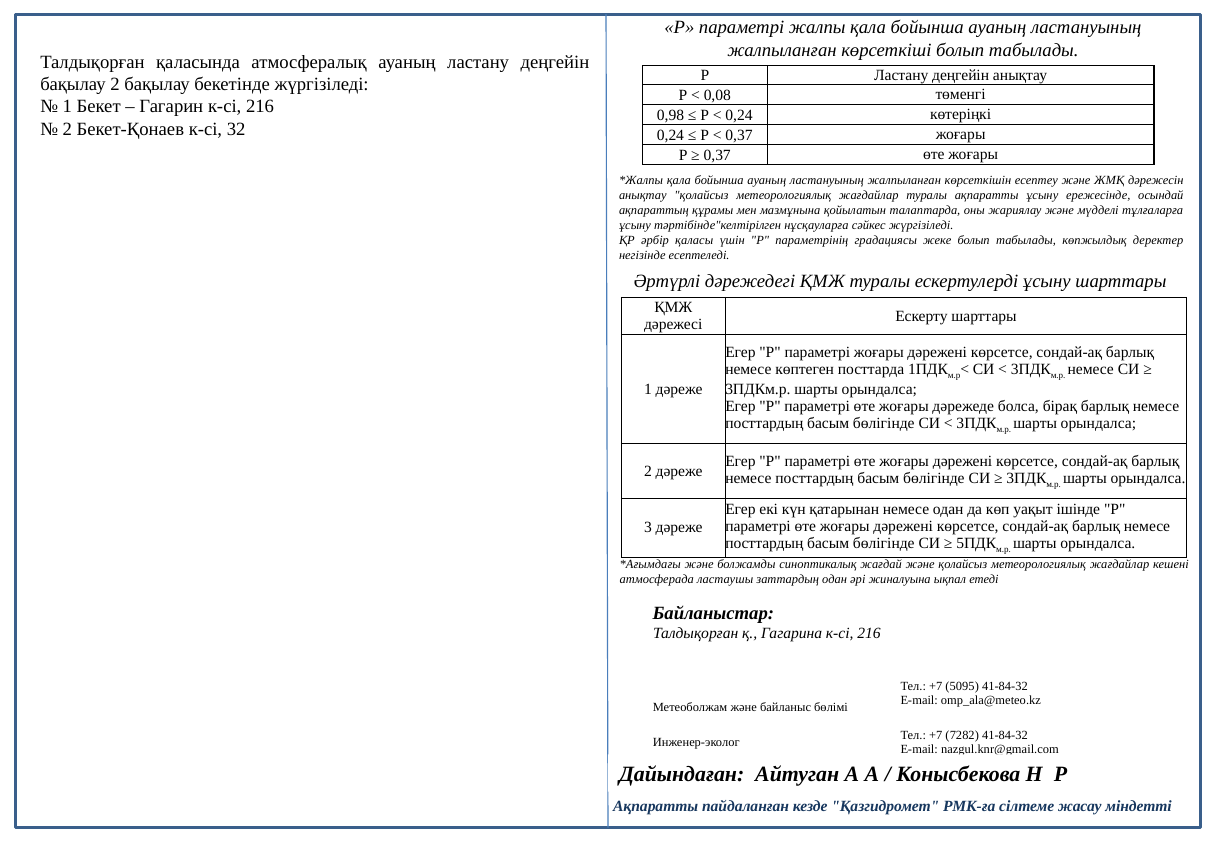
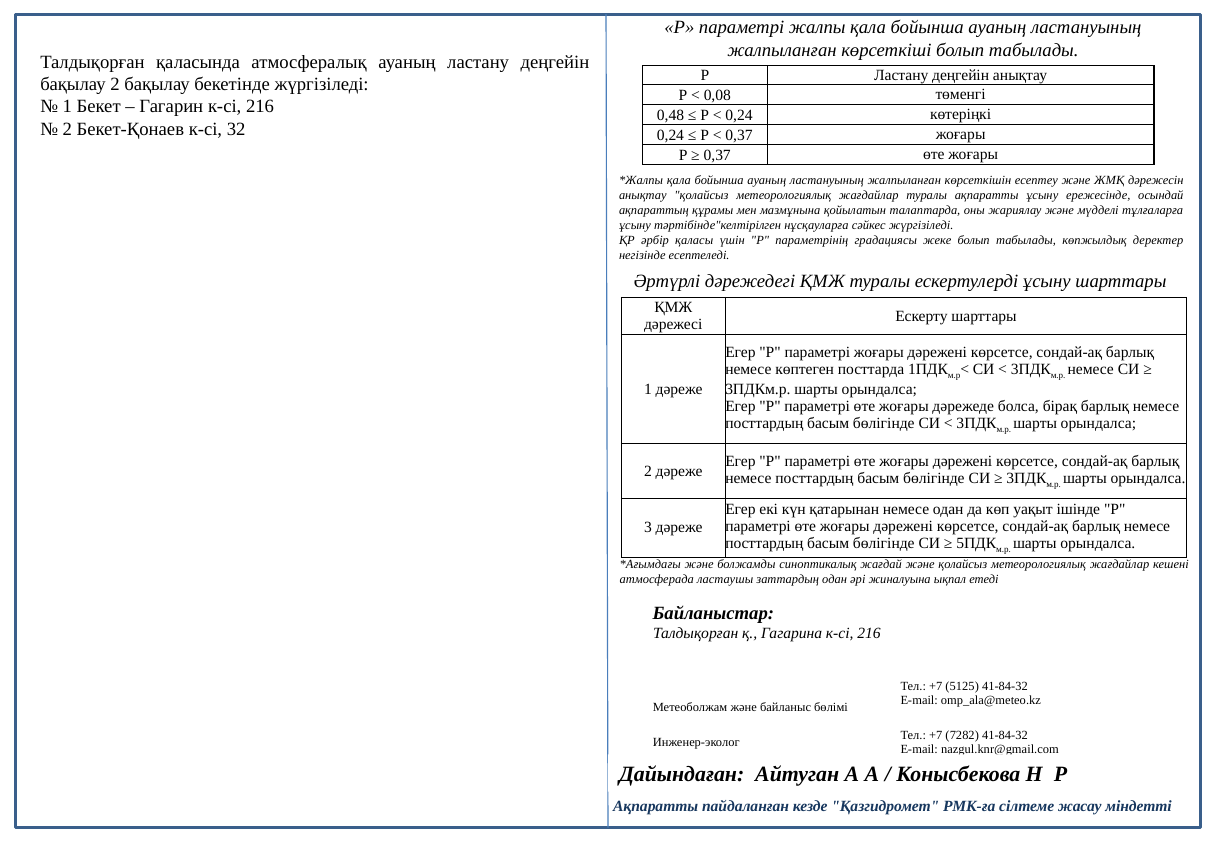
0,98: 0,98 -> 0,48 (671, 115)
5095: 5095 -> 5125 (962, 686)
